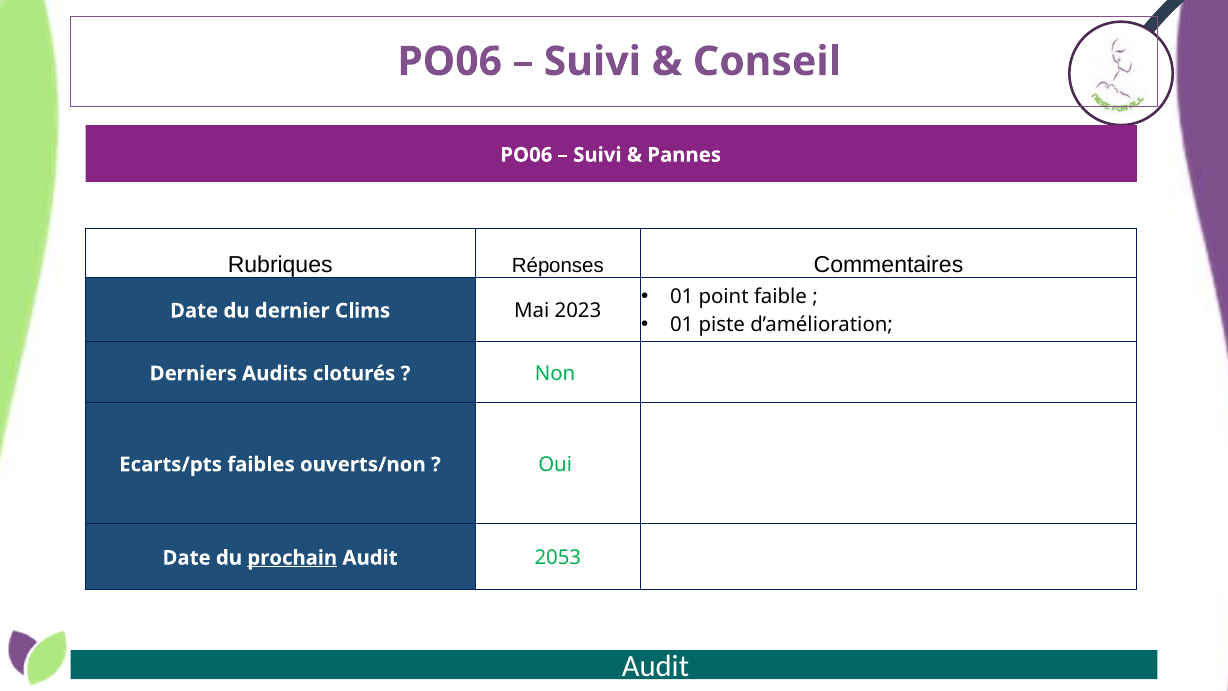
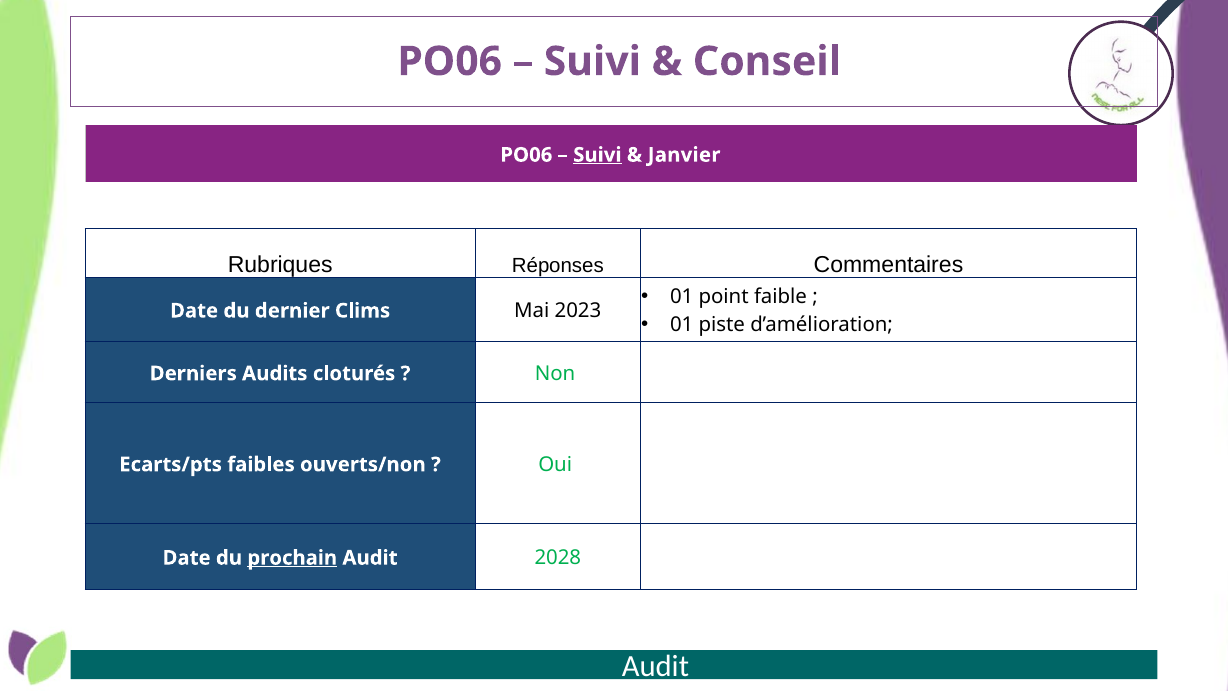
Suivi underline: none -> present (597, 155)
Pannes: Pannes -> Janvier (684, 155)
2053: 2053 -> 2028 (558, 558)
